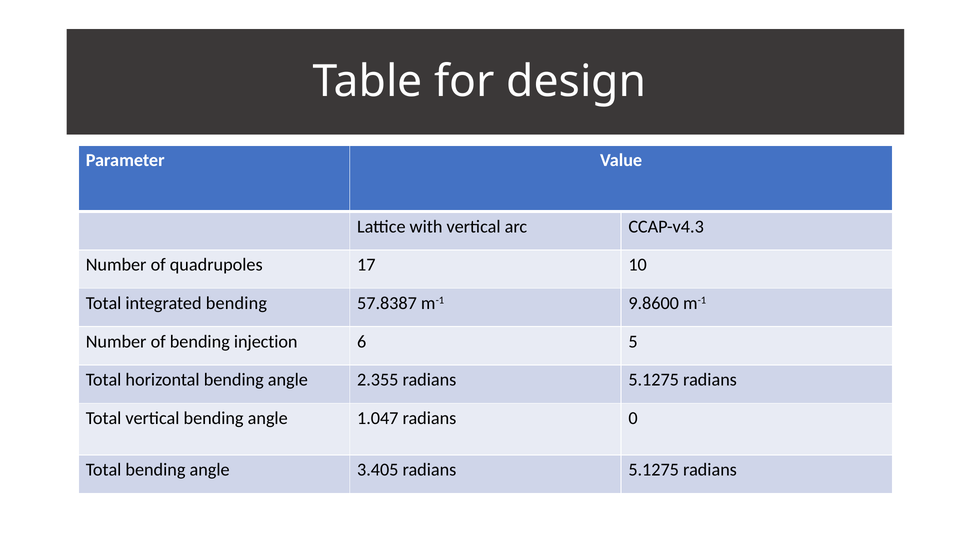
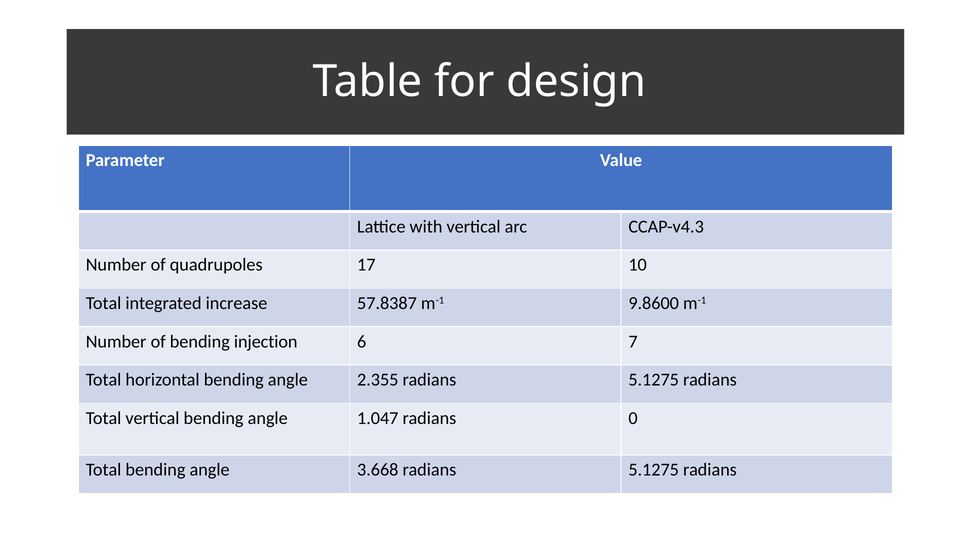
integrated bending: bending -> increase (237, 303)
5: 5 -> 7 (633, 342)
3.405: 3.405 -> 3.668 (378, 470)
